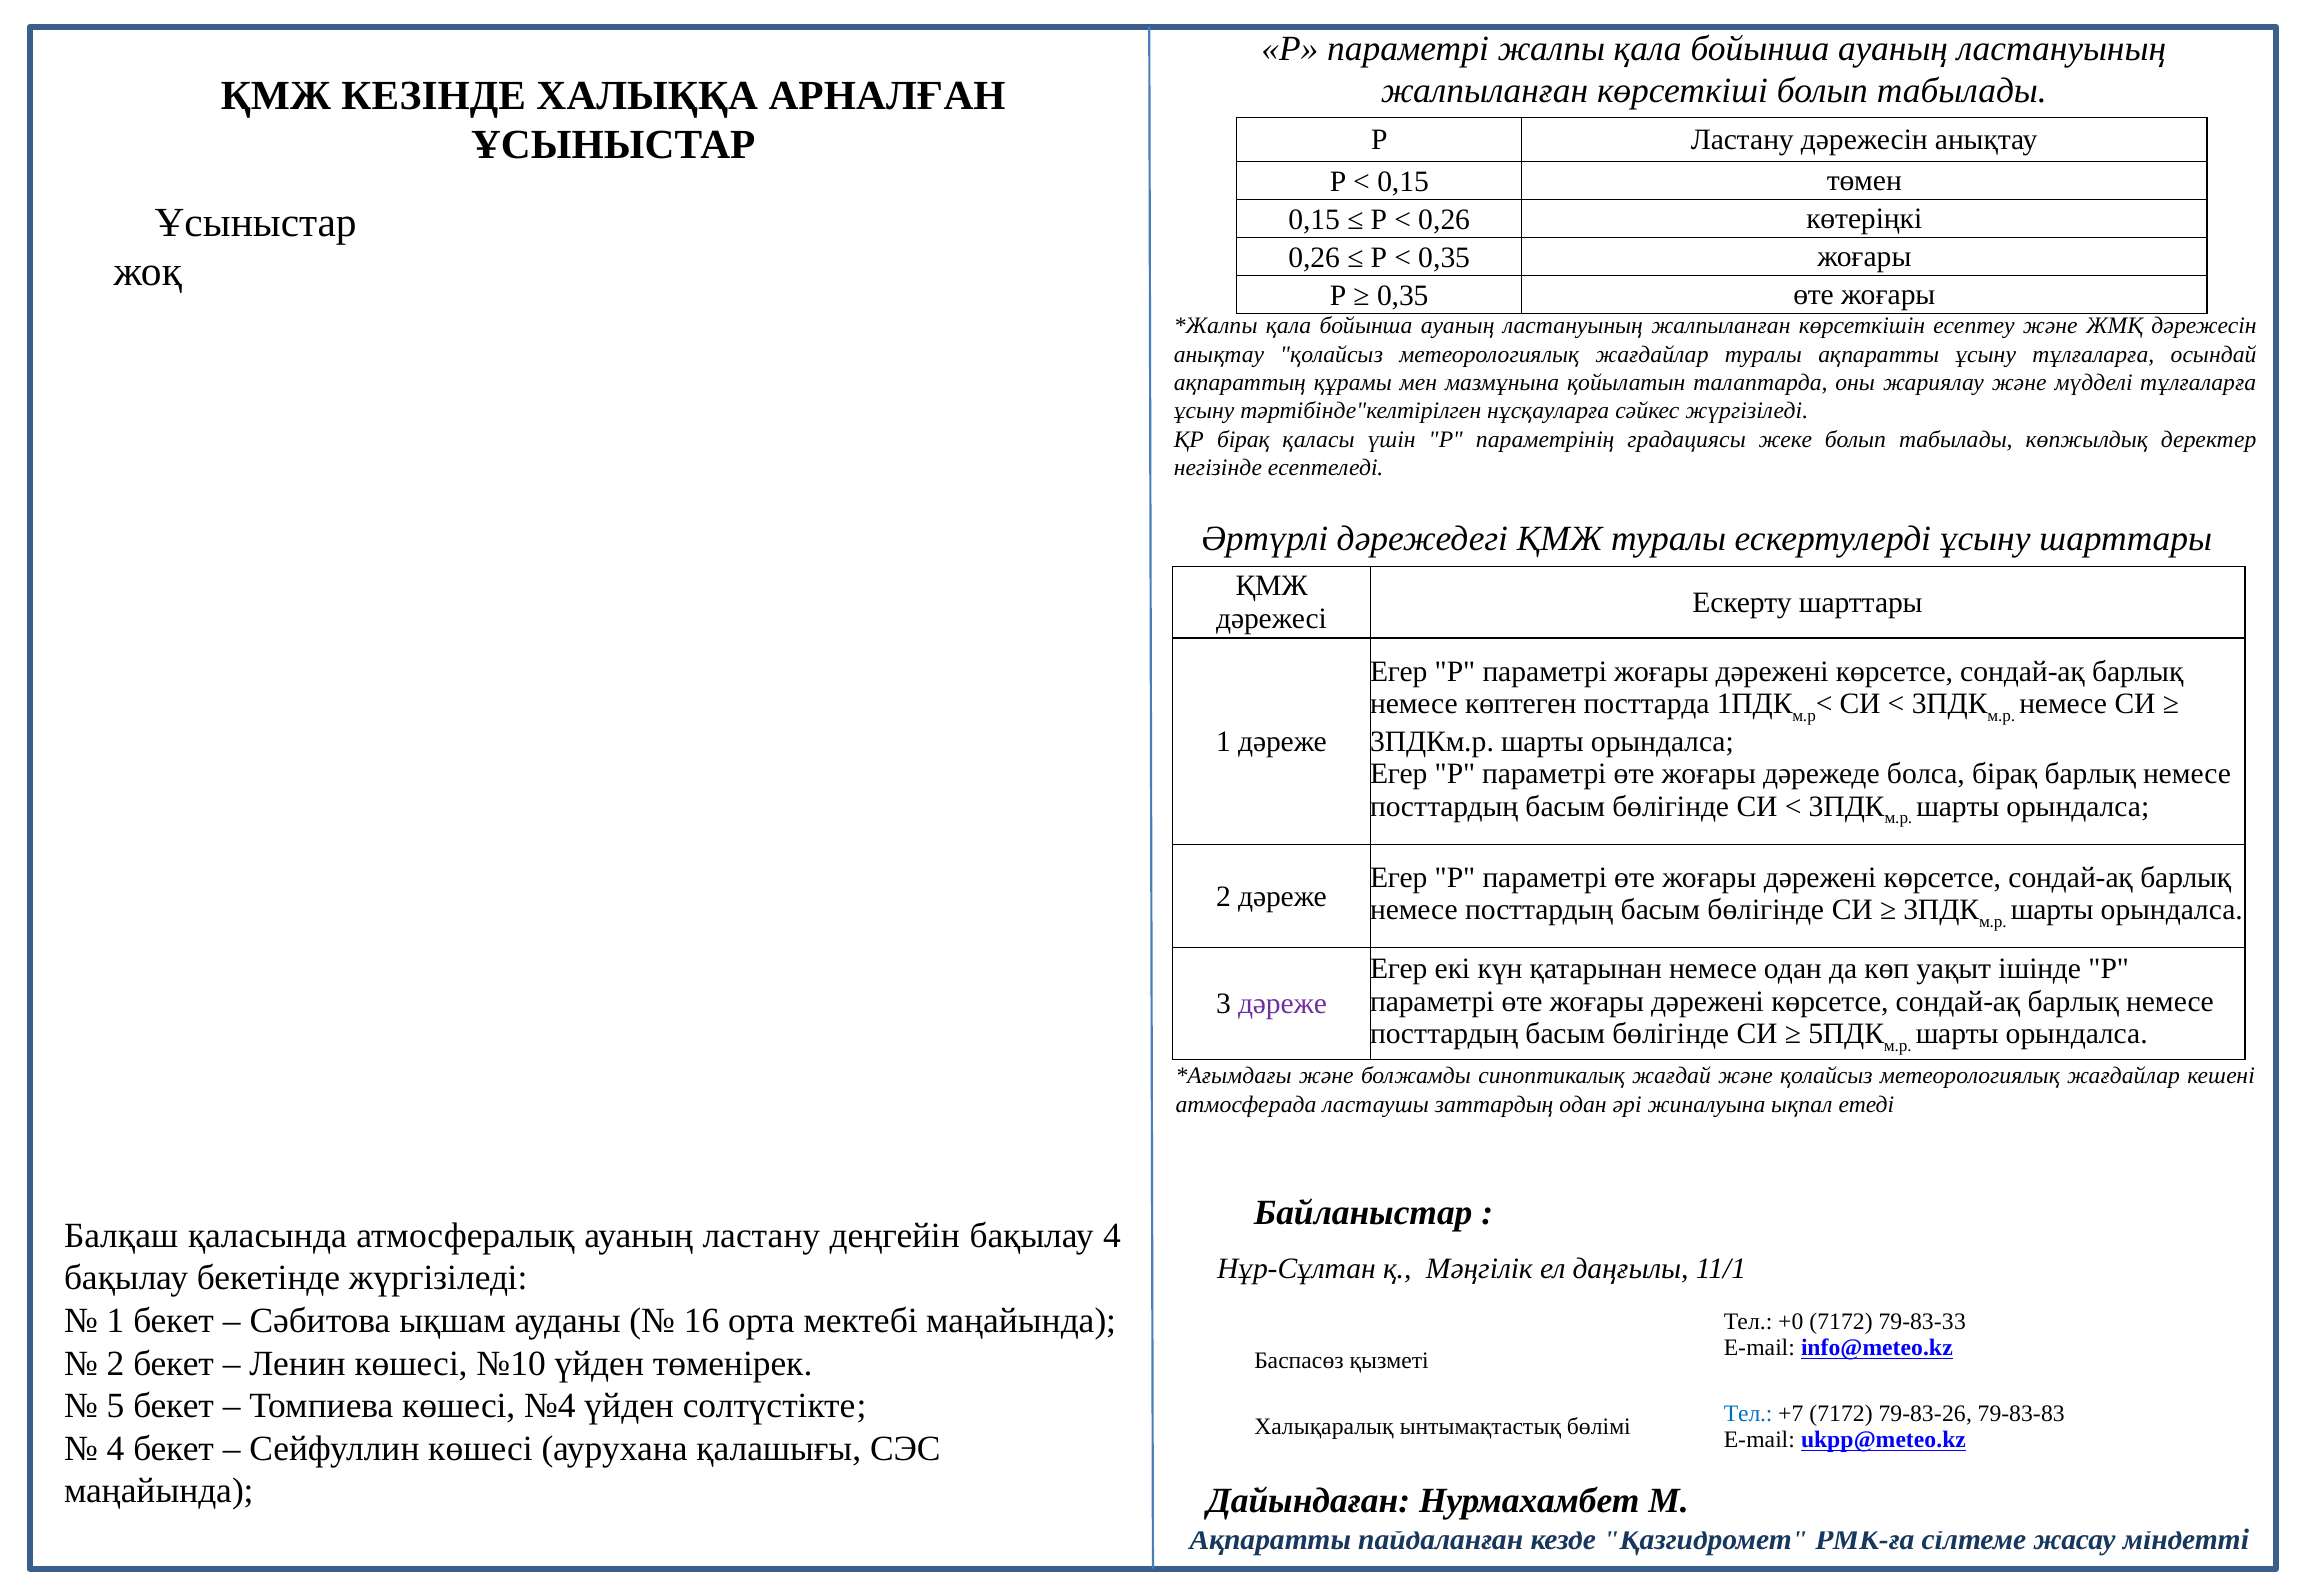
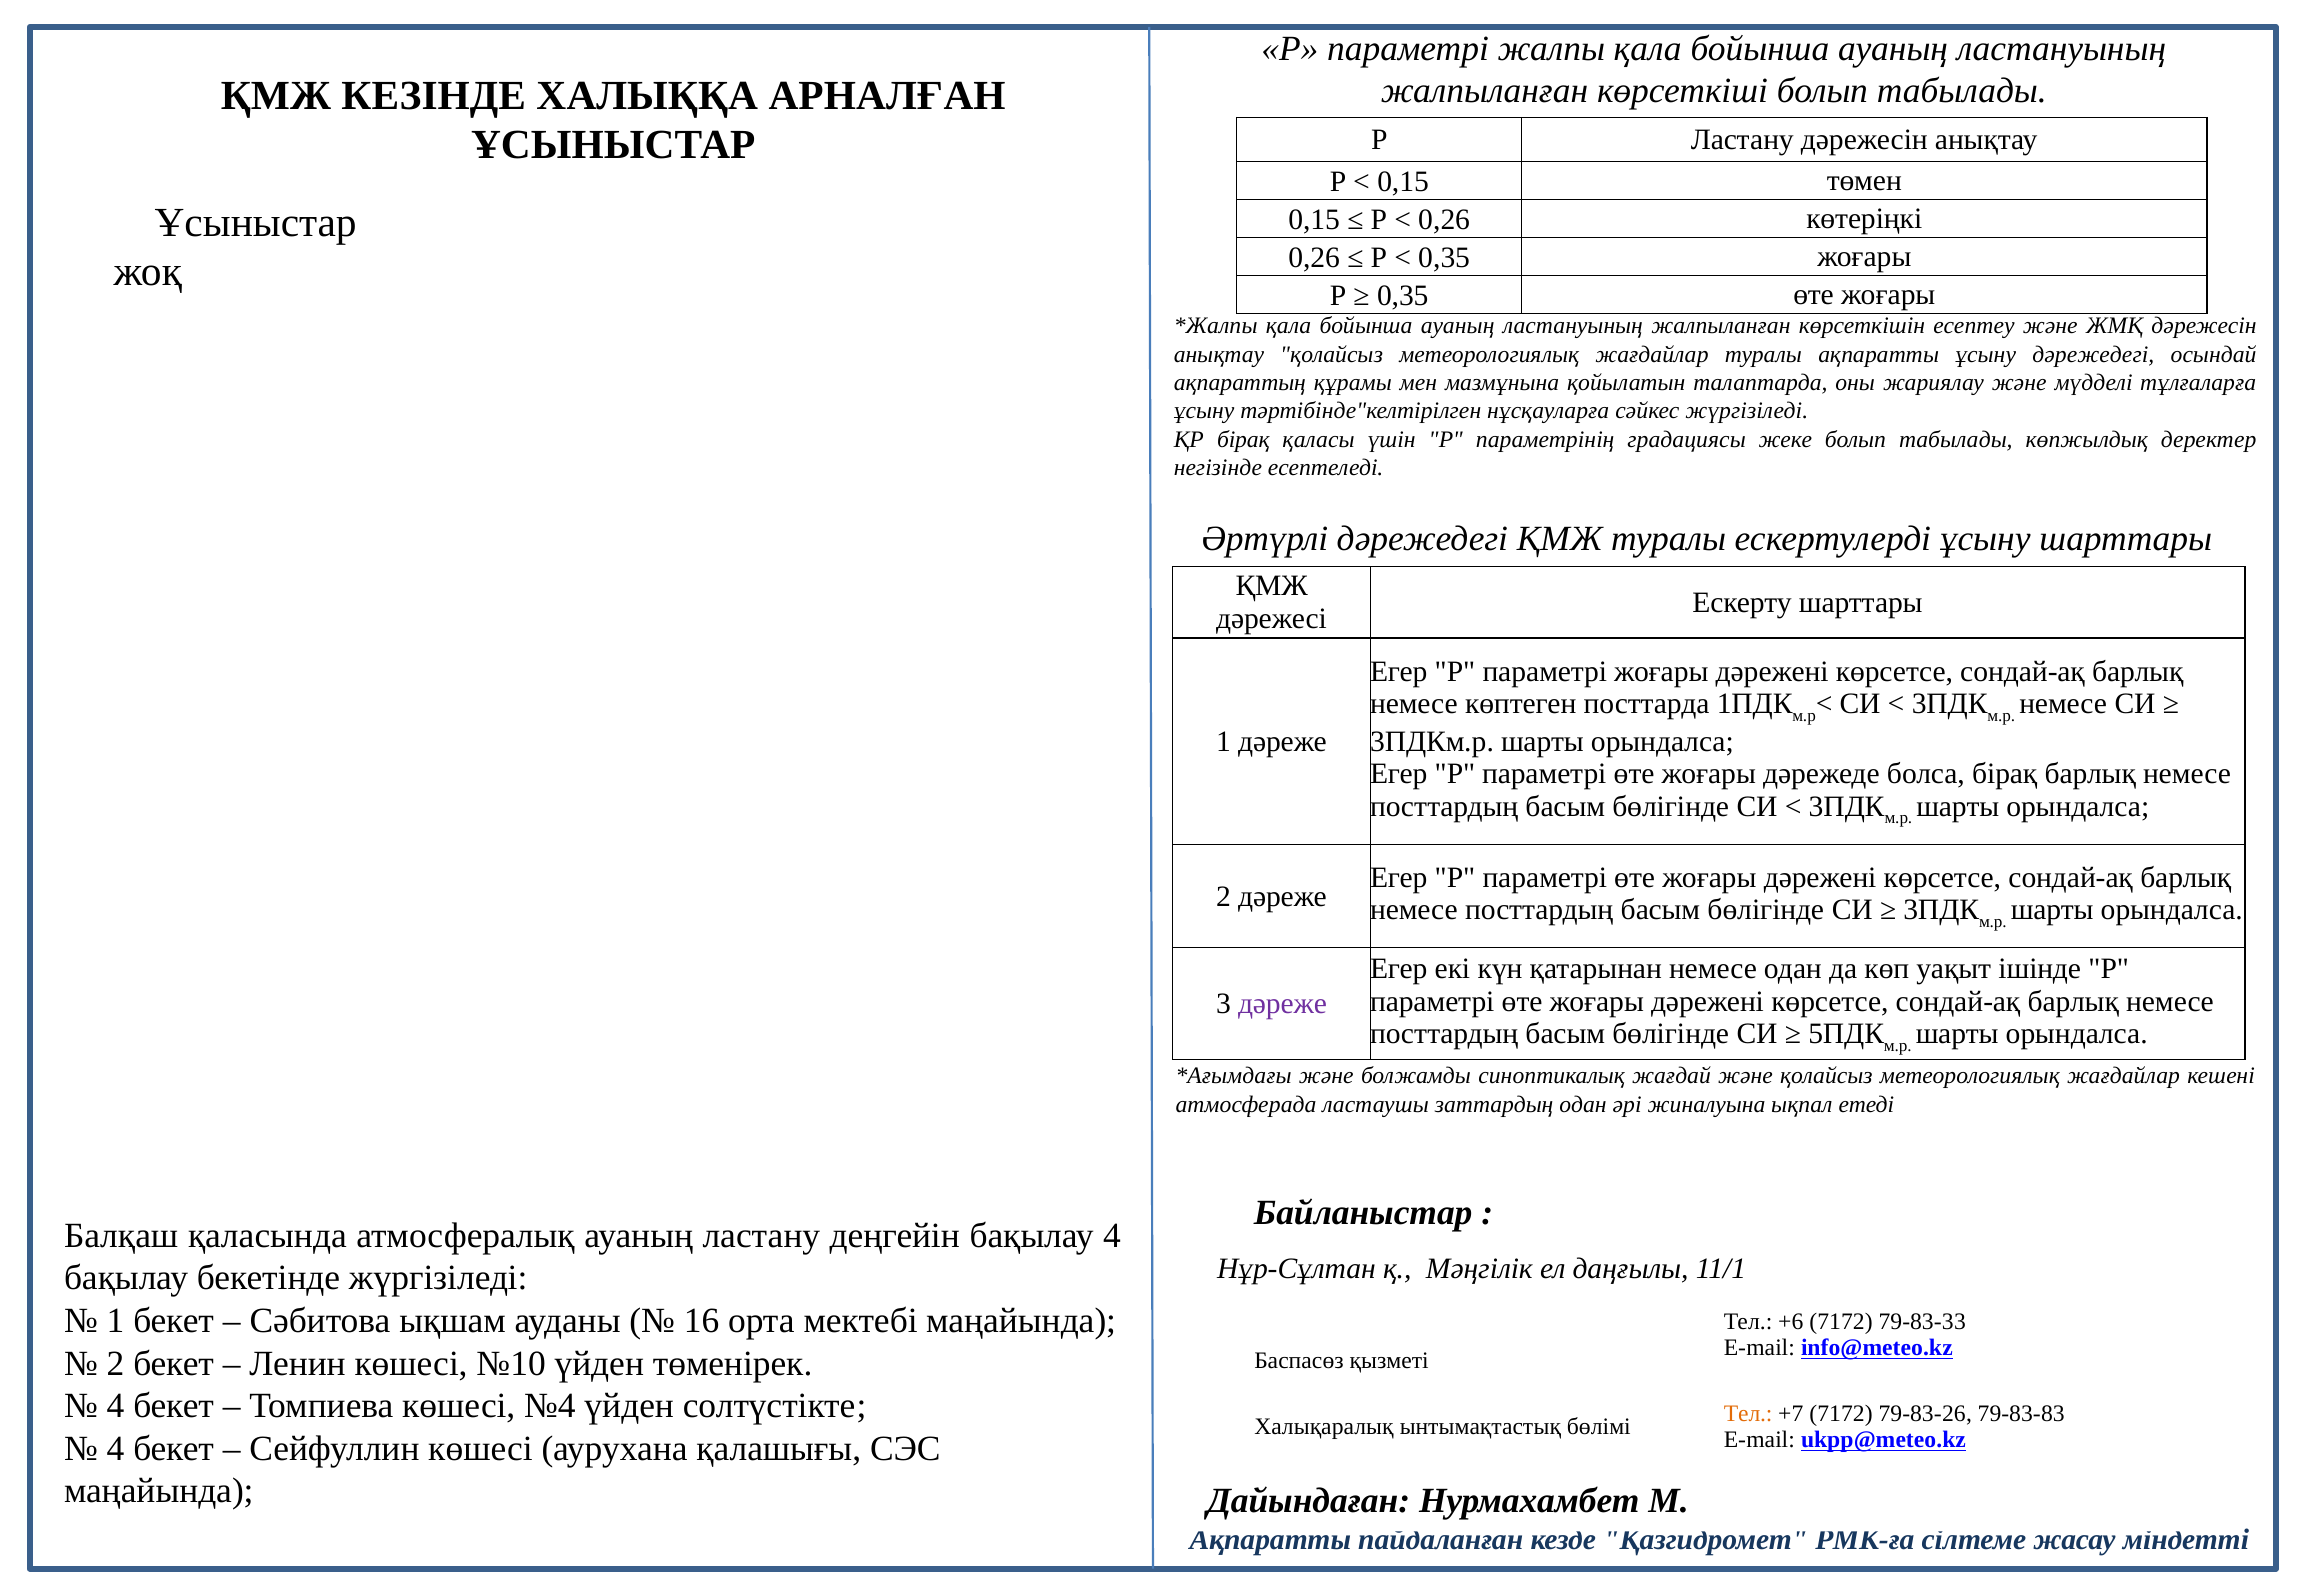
ұсыну тұлғаларға: тұлғаларға -> дәрежедегі (2093, 354)
+0: +0 -> +6 (1791, 1322)
5: 5 -> 4 (116, 1406)
Тел colour: blue -> orange (1748, 1414)
